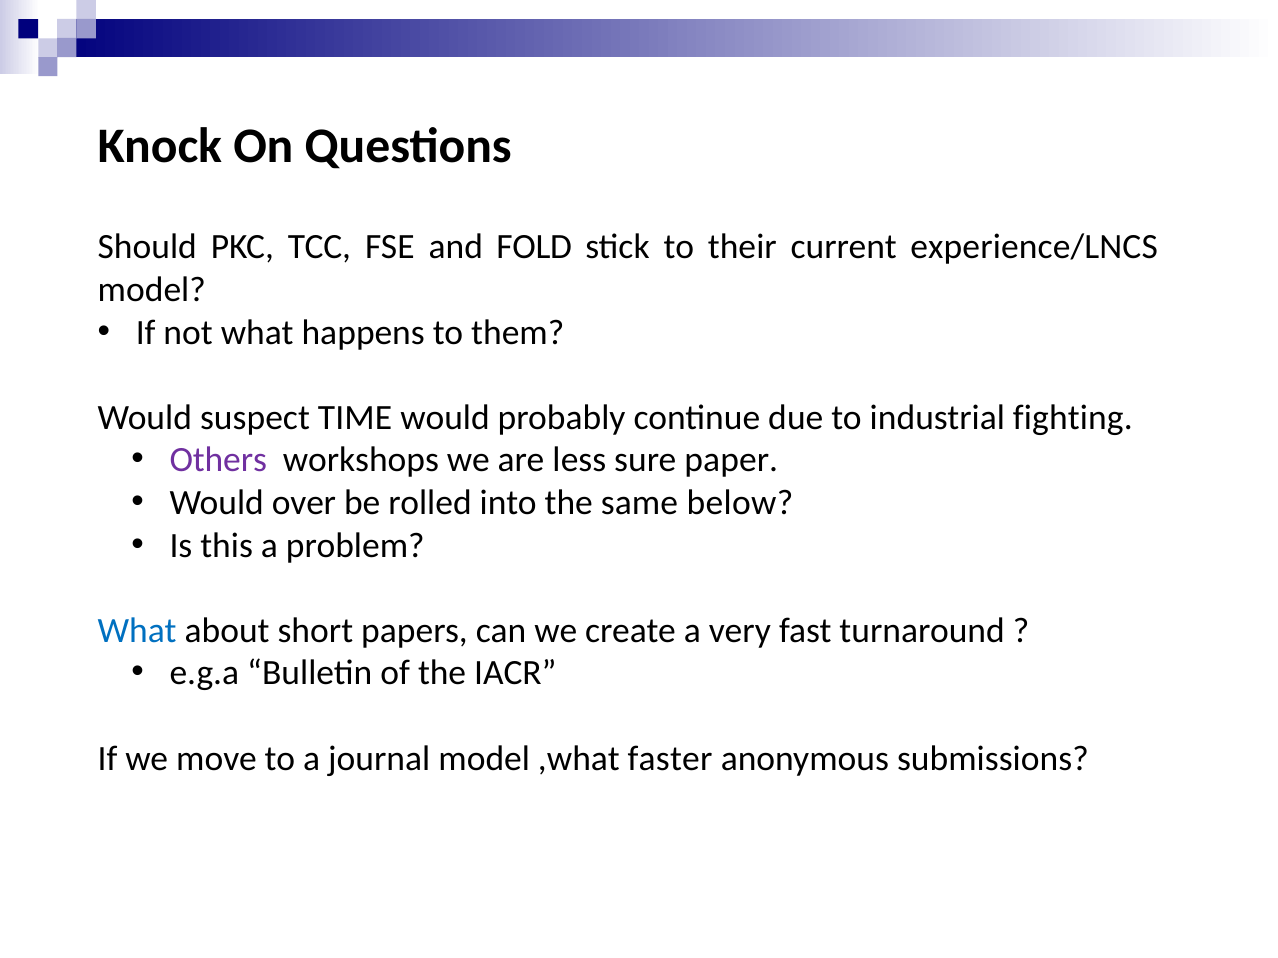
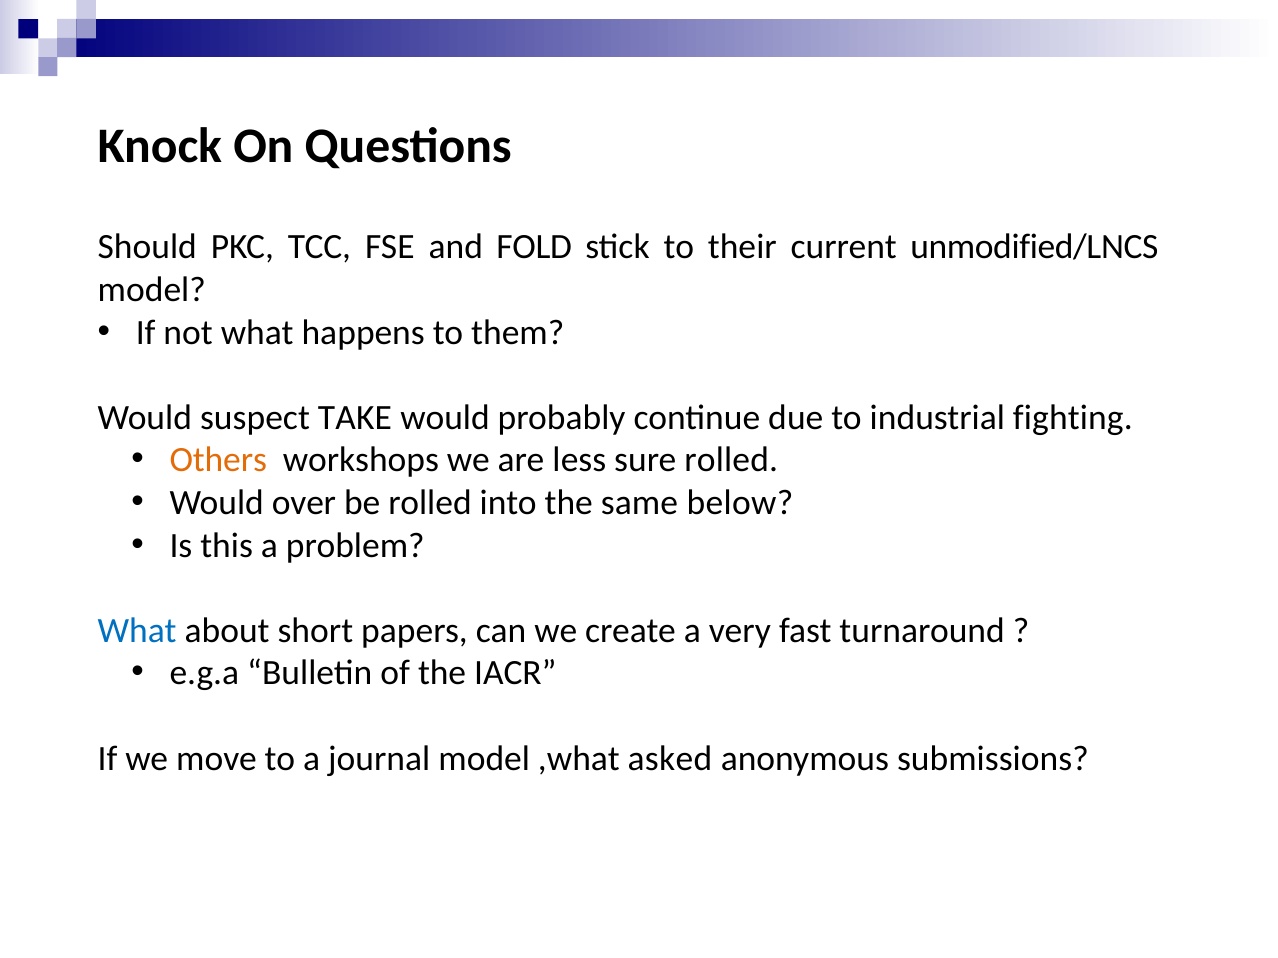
experience/LNCS: experience/LNCS -> unmodified/LNCS (1034, 247)
TIME: TIME -> TAKE (355, 418)
Others colour: purple -> orange (218, 460)
sure paper: paper -> rolled (731, 460)
faster: faster -> asked (670, 759)
